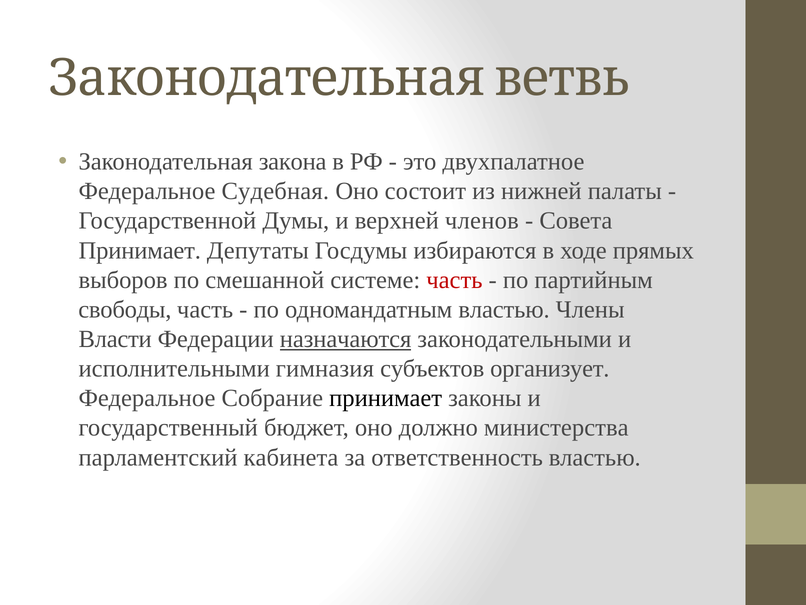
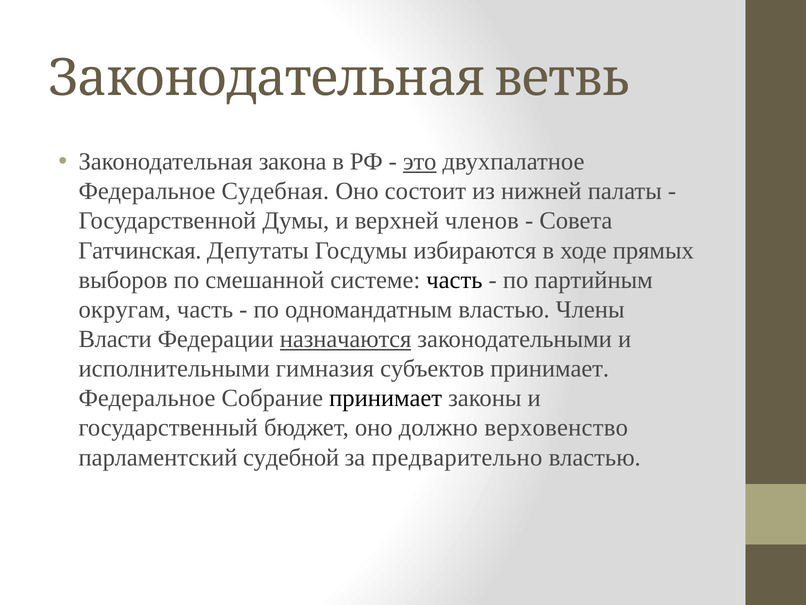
это underline: none -> present (420, 162)
Принимает: Принимает -> Гатчинская (140, 250)
часть colour: red -> black (454, 280)
свободы: свободы -> округам (125, 309)
субъектов организует: организует -> принимает (550, 368)
министерства: министерства -> верховенство (556, 427)
кабинета: кабинета -> судебной (291, 457)
ответственность: ответственность -> предварительно (457, 457)
